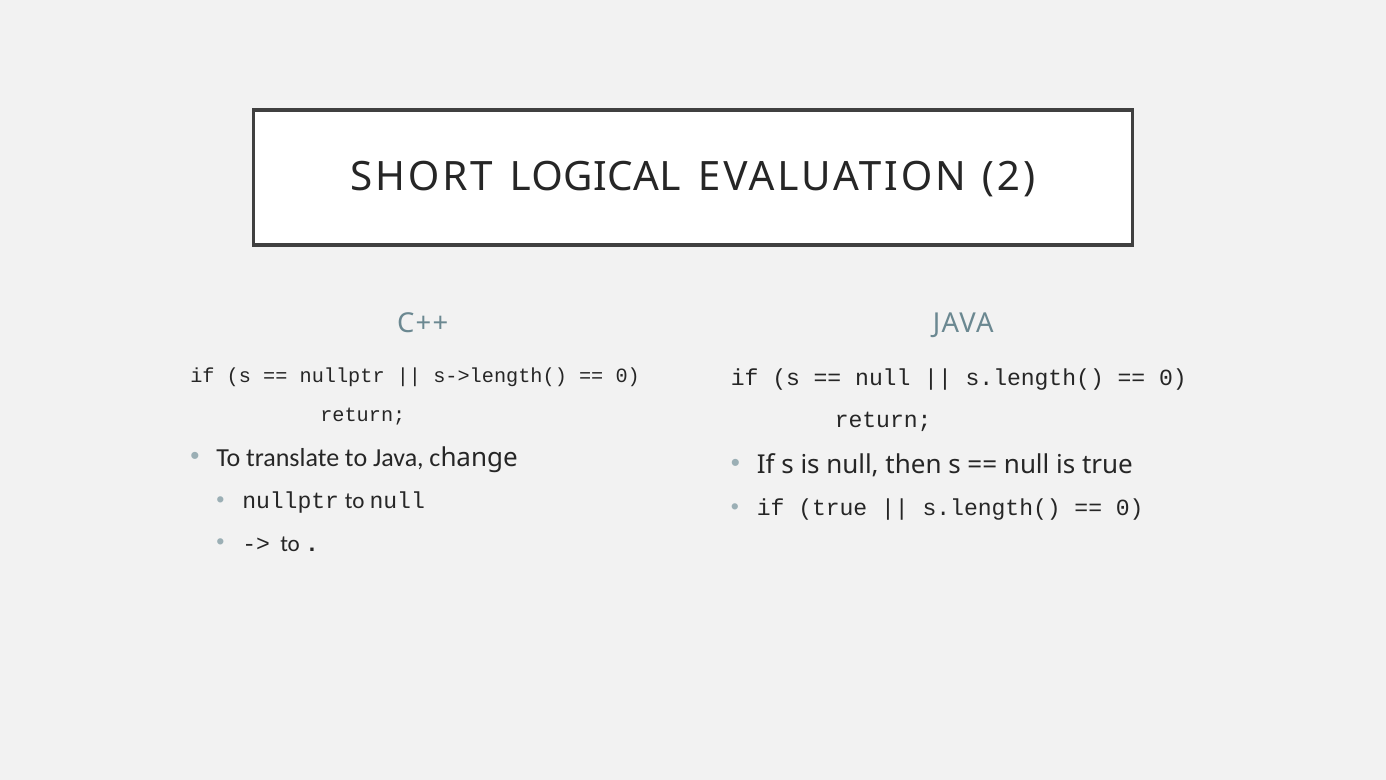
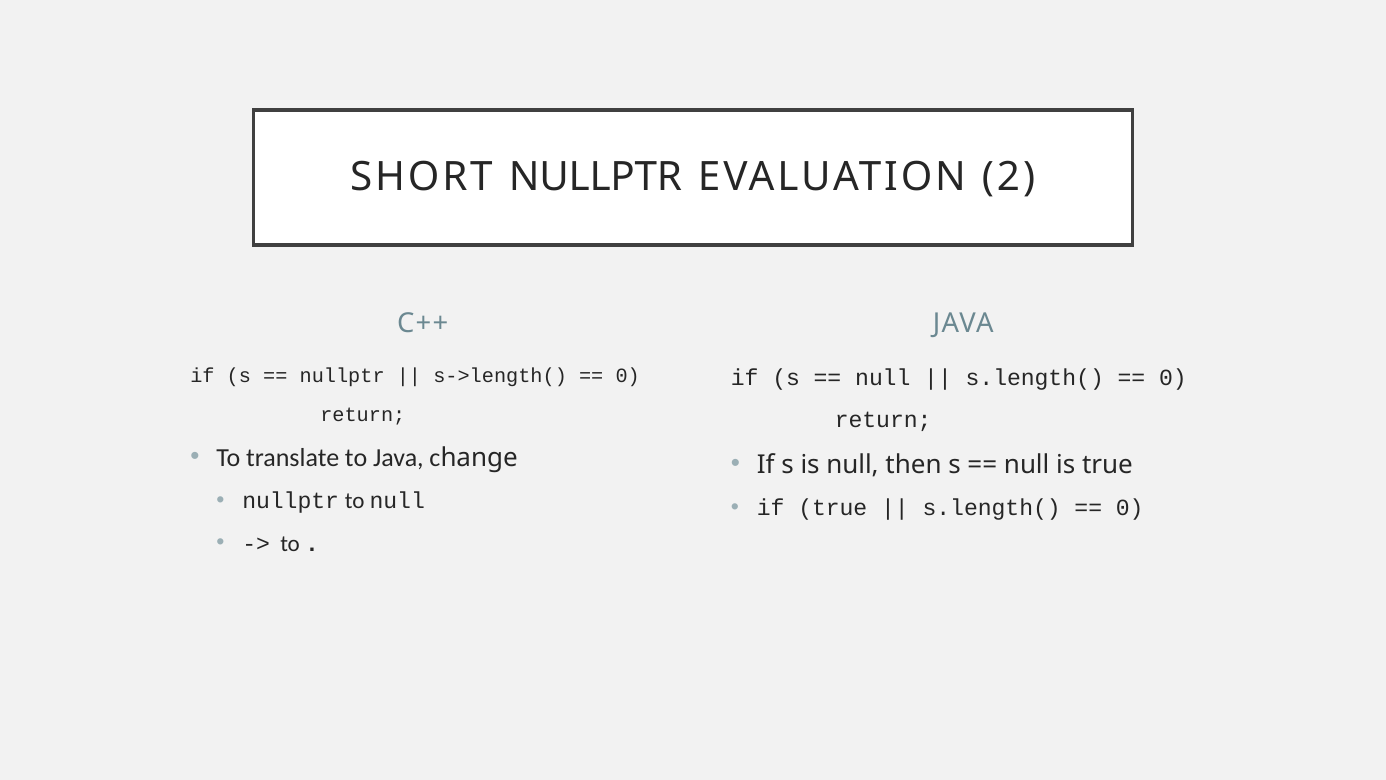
SHORT LOGICAL: LOGICAL -> NULLPTR (595, 177)
